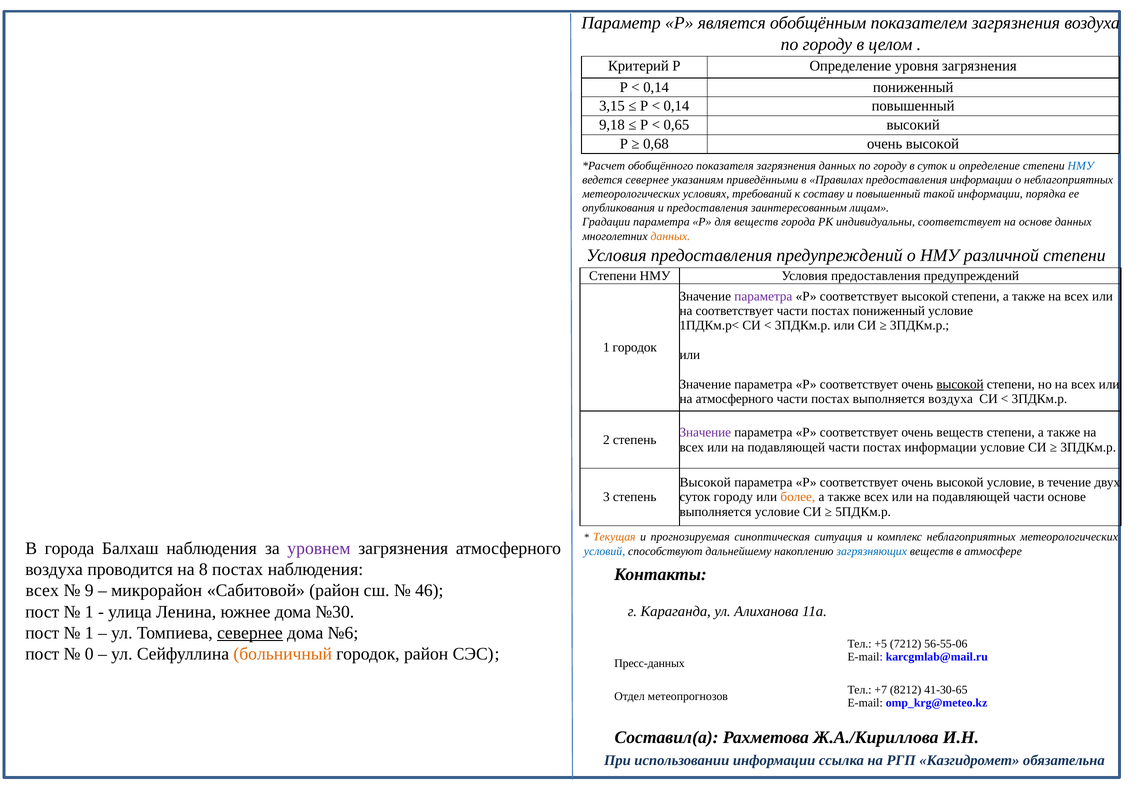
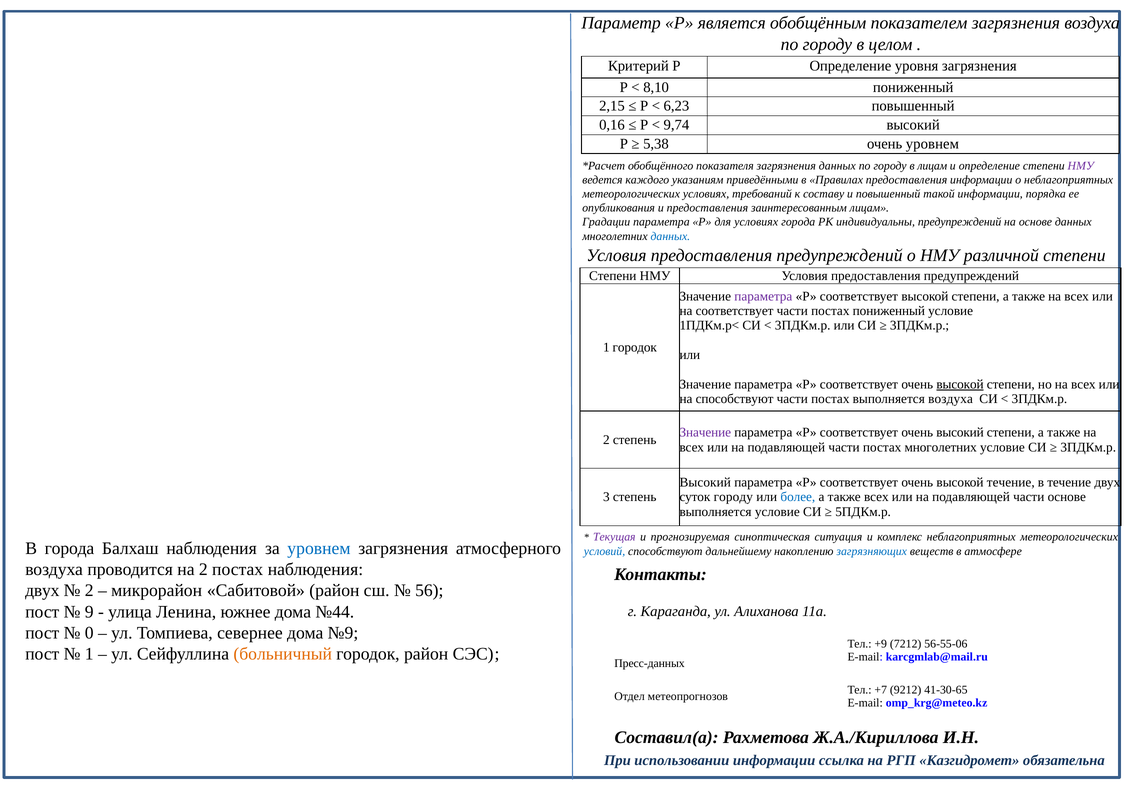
0,14: 0,14 -> 8,10 (656, 87)
3,15: 3,15 -> 2,15 (612, 106)
0,14: 0,14 -> 6,23 (676, 106)
9,18: 9,18 -> 0,16 (612, 125)
0,65: 0,65 -> 9,74 (676, 125)
0,68: 0,68 -> 5,38 (656, 144)
высокой: высокой -> уровнем (932, 144)
в суток: суток -> лицам (932, 166)
НМУ colour: blue -> purple (1081, 166)
ведется севернее: севернее -> каждого (647, 180)
для веществ: веществ -> условиях (756, 222)
индивидуальны соответствует: соответствует -> предупреждений (960, 222)
данных colour: orange -> blue (670, 236)
на атмосферного: атмосферного -> способствуют (735, 399)
очень веществ: веществ -> высокий (960, 432)
постах информации: информации -> многолетних (941, 447)
Высокой: Высокой -> Высокий (705, 482)
высокой условие: условие -> течение (1011, 482)
более colour: orange -> blue (798, 497)
Текущая colour: orange -> purple (614, 537)
уровнем colour: purple -> blue (319, 548)
на 8: 8 -> 2 (203, 569)
всех: всех -> двух (42, 590)
9: 9 -> 2 (89, 590)
46: 46 -> 56 (429, 590)
1: 1 -> 9 (89, 612)
№30: №30 -> №44 (335, 612)
1: 1 -> 0 (89, 633)
севернее underline: present -> none (250, 633)
№6: №6 -> №9 (343, 633)
+5: +5 -> +9 (881, 644)
0: 0 -> 1 (89, 654)
8212: 8212 -> 9212 (906, 689)
